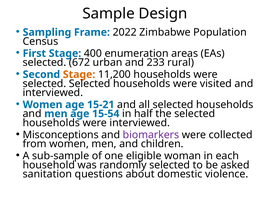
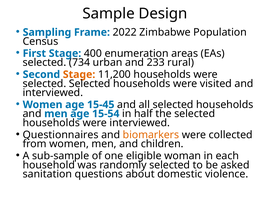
672: 672 -> 734 (80, 63)
15-21: 15-21 -> 15-45 (101, 105)
Misconceptions: Misconceptions -> Questionnaires (61, 135)
biomarkers colour: purple -> orange (151, 135)
